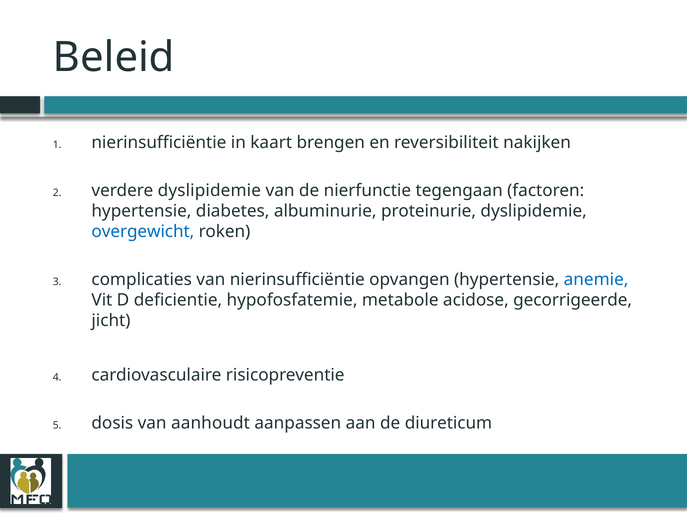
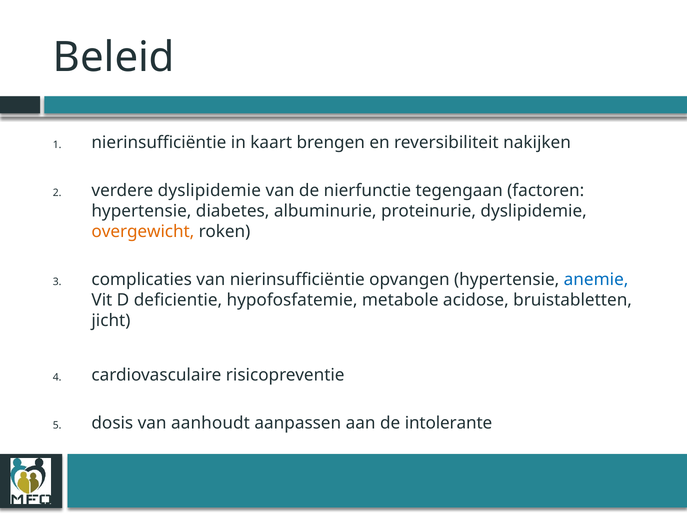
overgewicht colour: blue -> orange (143, 232)
gecorrigeerde: gecorrigeerde -> bruistabletten (573, 300)
diureticum: diureticum -> intolerante (448, 423)
